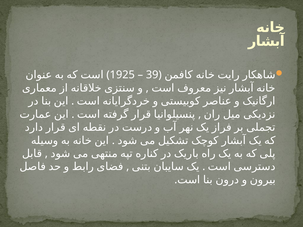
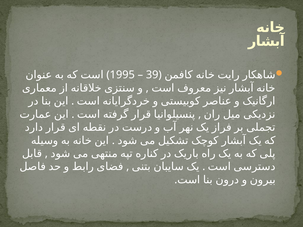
1925: 1925 -> 1995 (122, 75)
